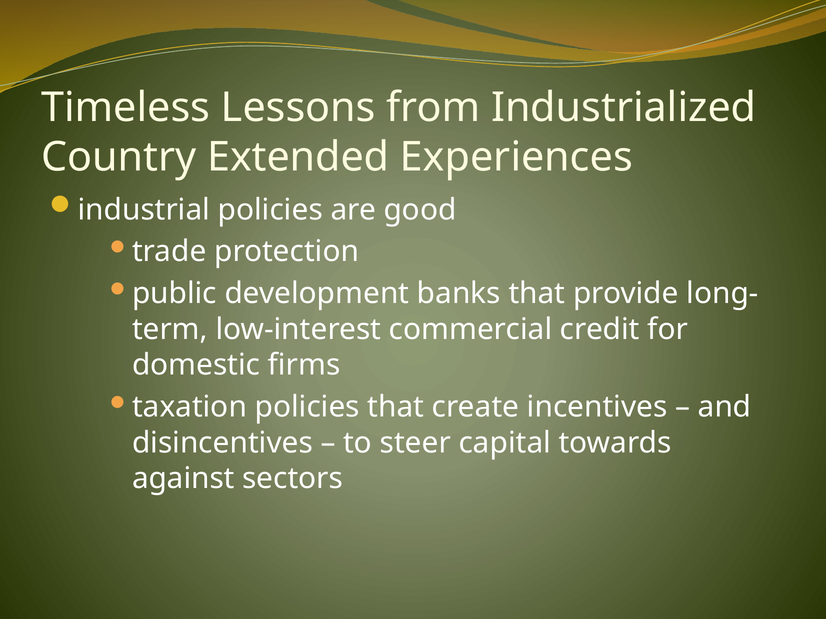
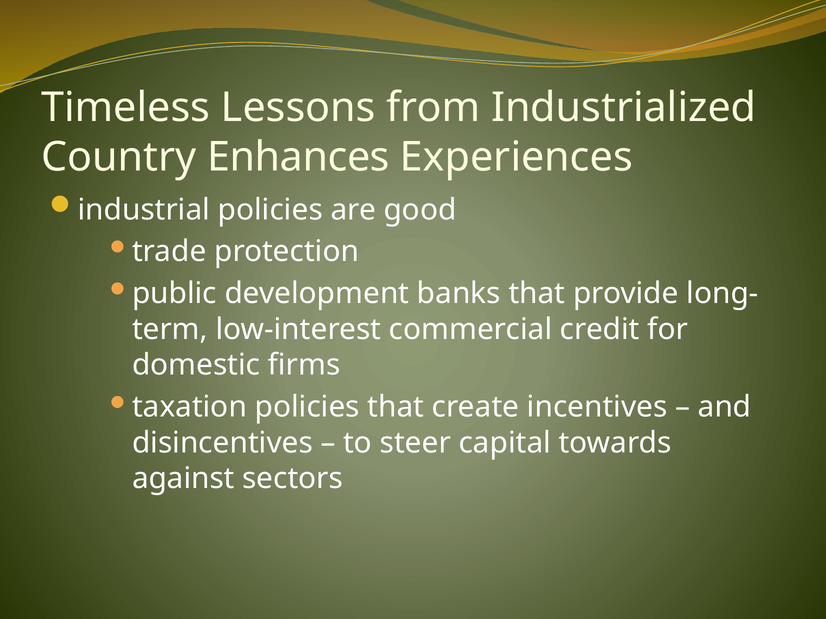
Extended: Extended -> Enhances (298, 157)
